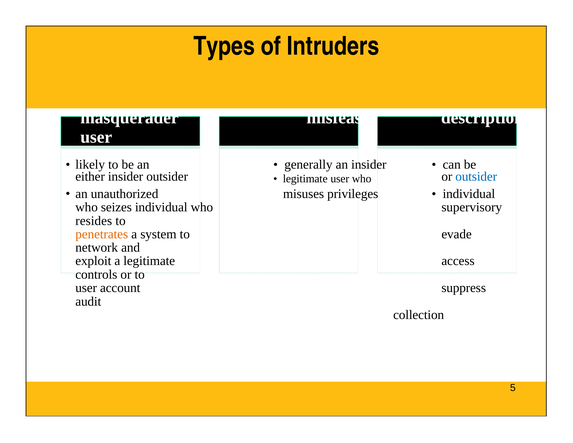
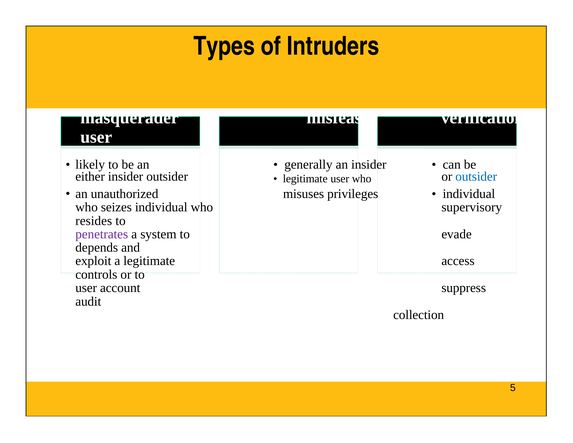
description: description -> verification (483, 118)
penetrates colour: orange -> purple (102, 234)
network: network -> depends (97, 247)
